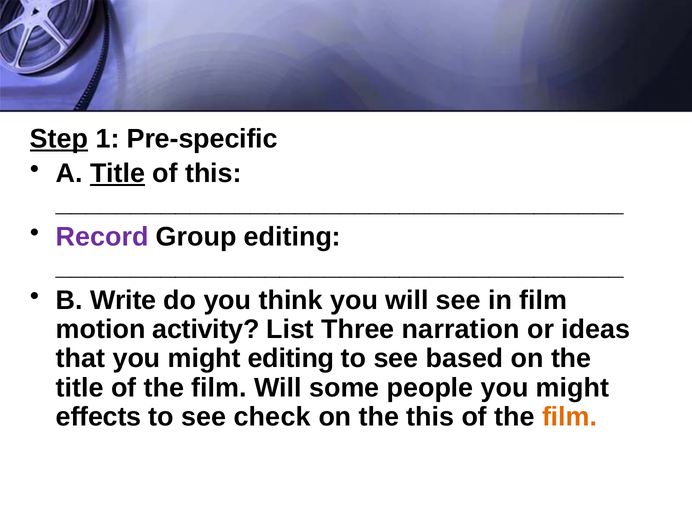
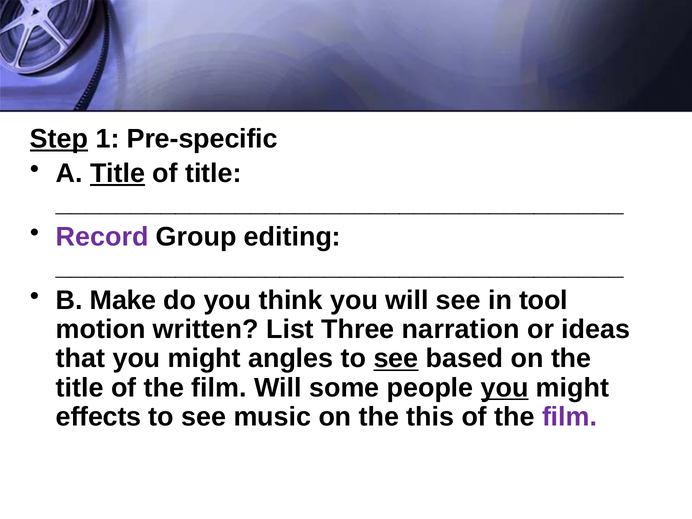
of this: this -> title (213, 173)
Write: Write -> Make (123, 300)
in film: film -> tool (544, 300)
activity: activity -> written (206, 330)
might editing: editing -> angles (291, 359)
see underline: none -> present (396, 359)
you underline: none -> present (505, 388)
check: check -> music (272, 417)
film colour: orange -> purple (570, 417)
